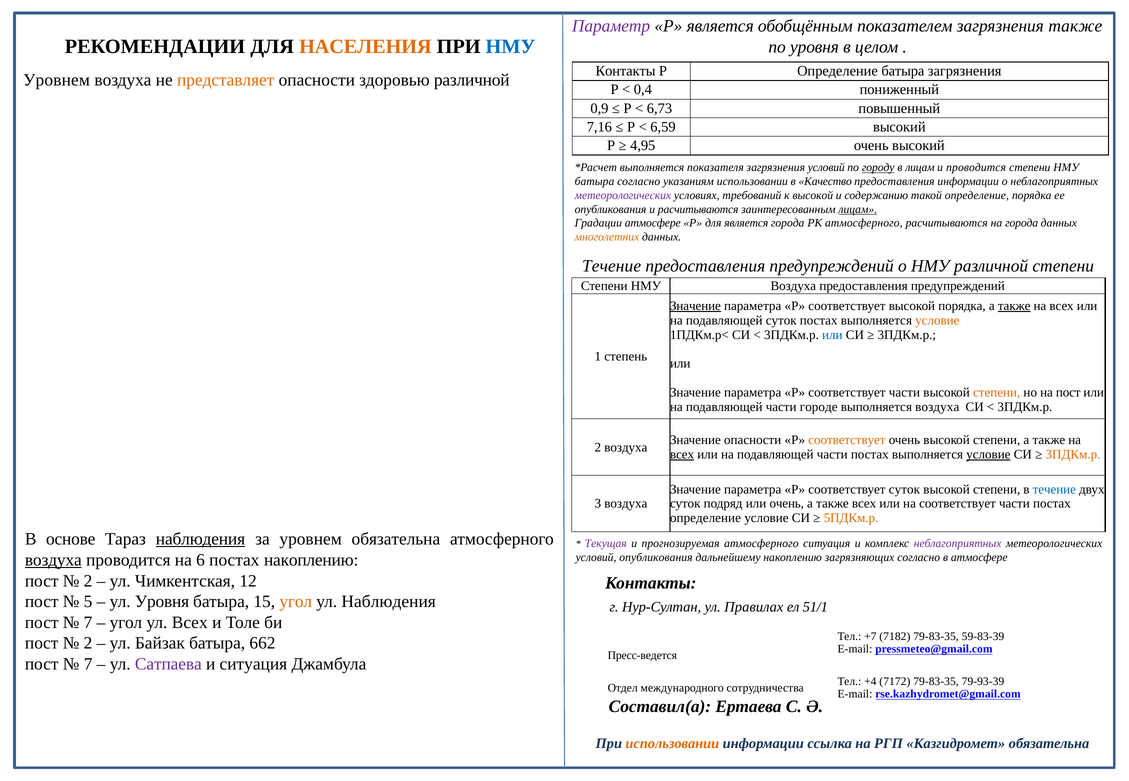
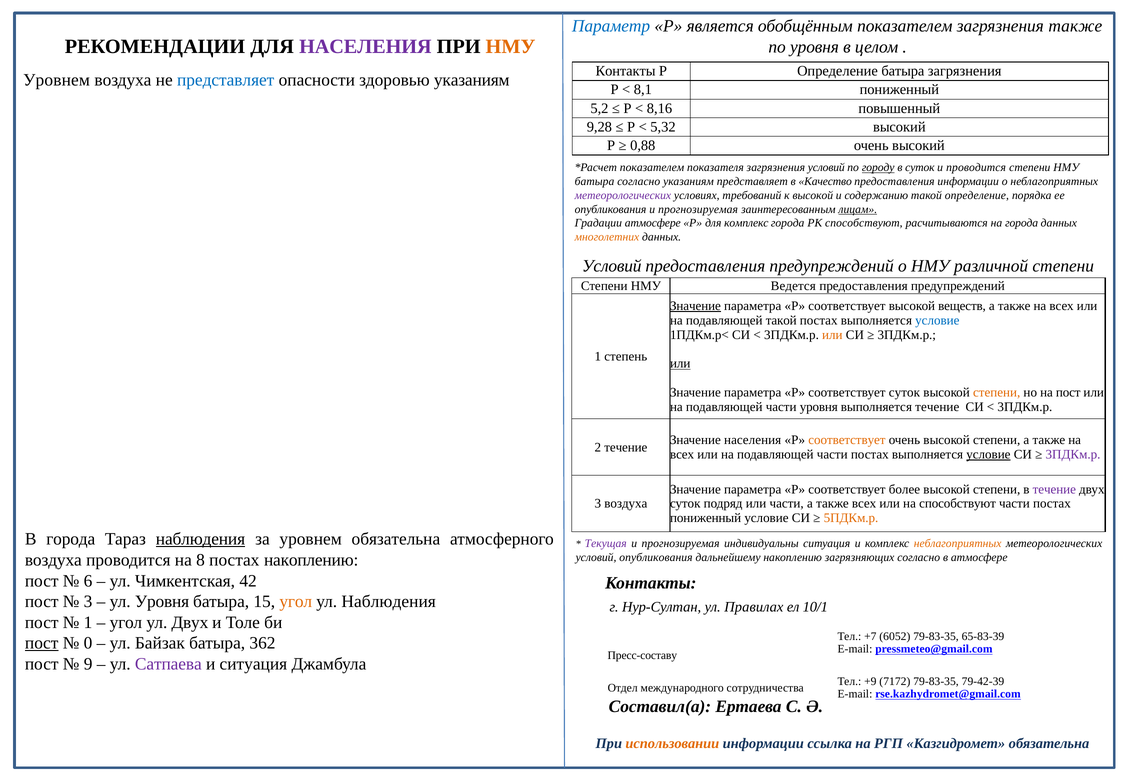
Параметр colour: purple -> blue (611, 26)
НАСЕЛЕНИЯ colour: orange -> purple (365, 47)
НМУ colour: blue -> orange (511, 47)
представляет colour: orange -> blue (226, 80)
здоровью различной: различной -> указаниям (472, 80)
0,4: 0,4 -> 8,1 (643, 90)
0,9: 0,9 -> 5,2 (599, 108)
6,73: 6,73 -> 8,16 (659, 108)
7,16: 7,16 -> 9,28 (599, 127)
6,59: 6,59 -> 5,32 (663, 127)
4,95: 4,95 -> 0,88 (643, 146)
выполняется: выполняется -> показателем (652, 168)
в лицам: лицам -> суток (920, 168)
указаниям использовании: использовании -> представляет (752, 182)
опубликования и расчитываются: расчитываются -> прогнозируемая (698, 209)
для является: является -> комплекс (746, 223)
РК атмосферного: атмосферного -> способствуют (864, 223)
Течение: Течение -> Условий (612, 266)
НМУ Воздуха: Воздуха -> Ведется (793, 286)
высокой порядка: порядка -> веществ (962, 306)
также underline: present -> none (1014, 306)
подавляющей суток: суток -> такой (781, 321)
условие colour: orange -> blue (937, 321)
или colour: blue -> orange (832, 335)
или underline: none -> present (680, 364)
Р соответствует части: части -> суток (904, 393)
части городе: городе -> уровня (819, 407)
выполняется воздуха: воздуха -> течение (937, 407)
Значение опасности: опасности -> населения (753, 440)
2 воздуха: воздуха -> течение (626, 448)
всех underline: present -> none (682, 455)
3ПДКм.р colour: orange -> purple (1073, 455)
соответствует суток: суток -> более (904, 490)
течение colour: blue -> purple (1054, 490)
или очень: очень -> части (787, 504)
на соответствует: соответствует -> способствуют (958, 504)
определение: определение -> пониженный (706, 518)
В основе: основе -> города (71, 540)
прогнозируемая атмосферного: атмосферного -> индивидуальны (761, 544)
неблагоприятных colour: purple -> orange (958, 544)
воздуха underline: present -> none (53, 560)
6: 6 -> 8 (201, 560)
2: 2 -> 6 (88, 581)
12: 12 -> 42 (248, 581)
5: 5 -> 3 (88, 602)
51/1: 51/1 -> 10/1 (815, 608)
7: 7 -> 1 (88, 623)
ул Всех: Всех -> Двух (190, 623)
7182: 7182 -> 6052 (895, 637)
59-83-39: 59-83-39 -> 65-83-39 (983, 637)
пост underline: none -> present (42, 644)
2: 2 -> 0 (88, 644)
662: 662 -> 362 (262, 644)
Пресс-ведется: Пресс-ведется -> Пресс-составу (642, 656)
7: 7 -> 9 (88, 665)
+4: +4 -> +9 (870, 682)
79-93-39: 79-93-39 -> 79-42-39 (983, 682)
